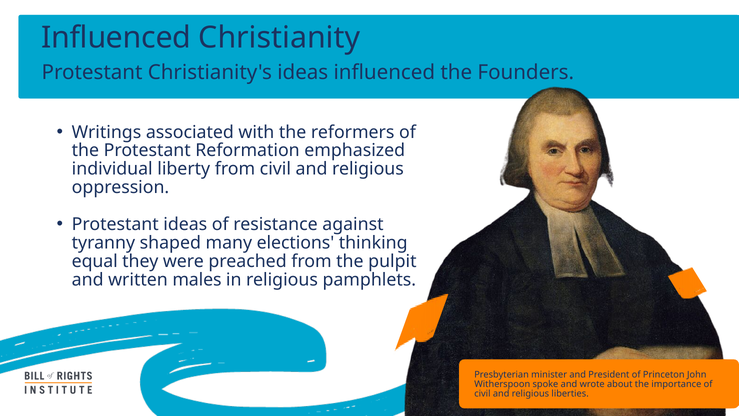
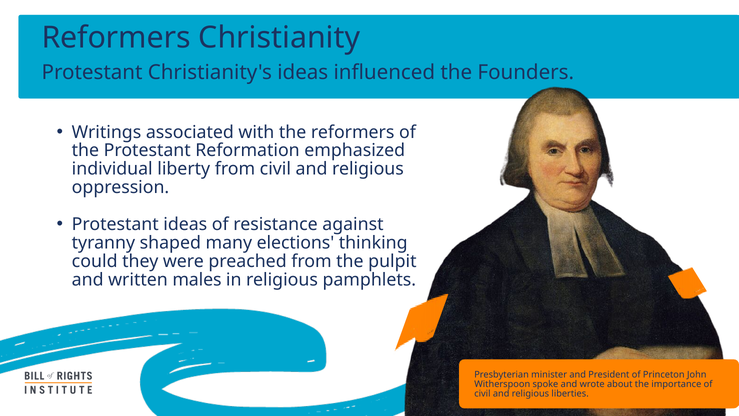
Influenced: Influenced -> Reformers (116, 38)
equal: equal -> could (95, 261)
